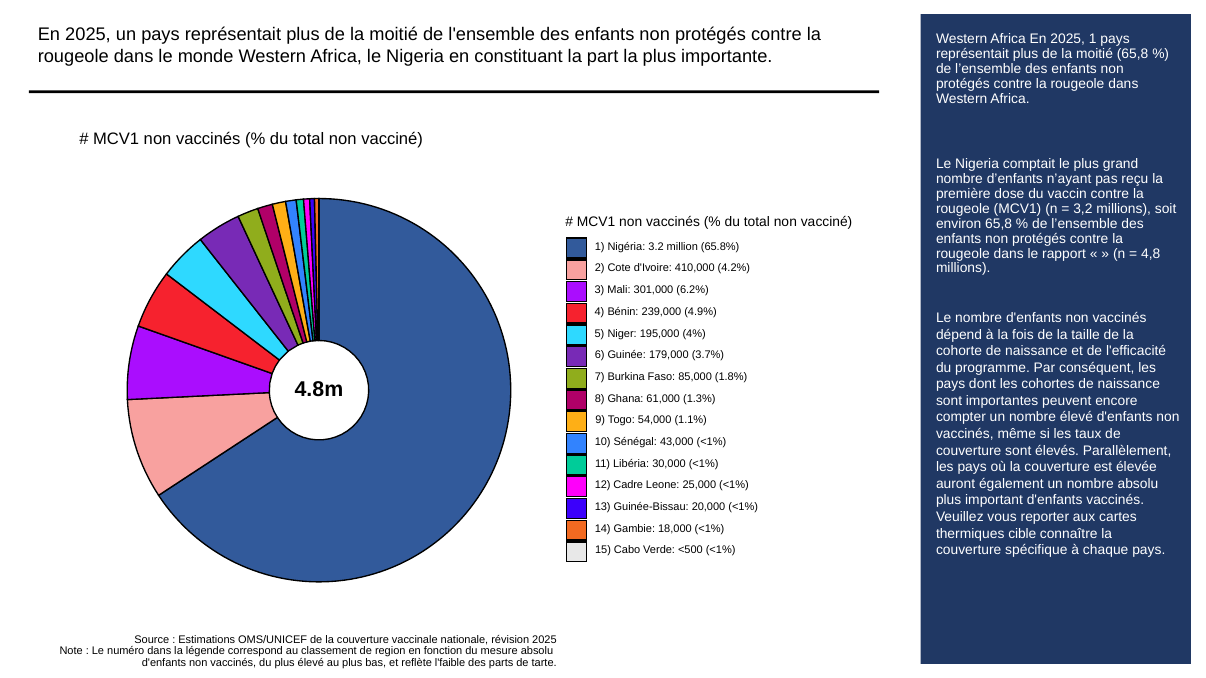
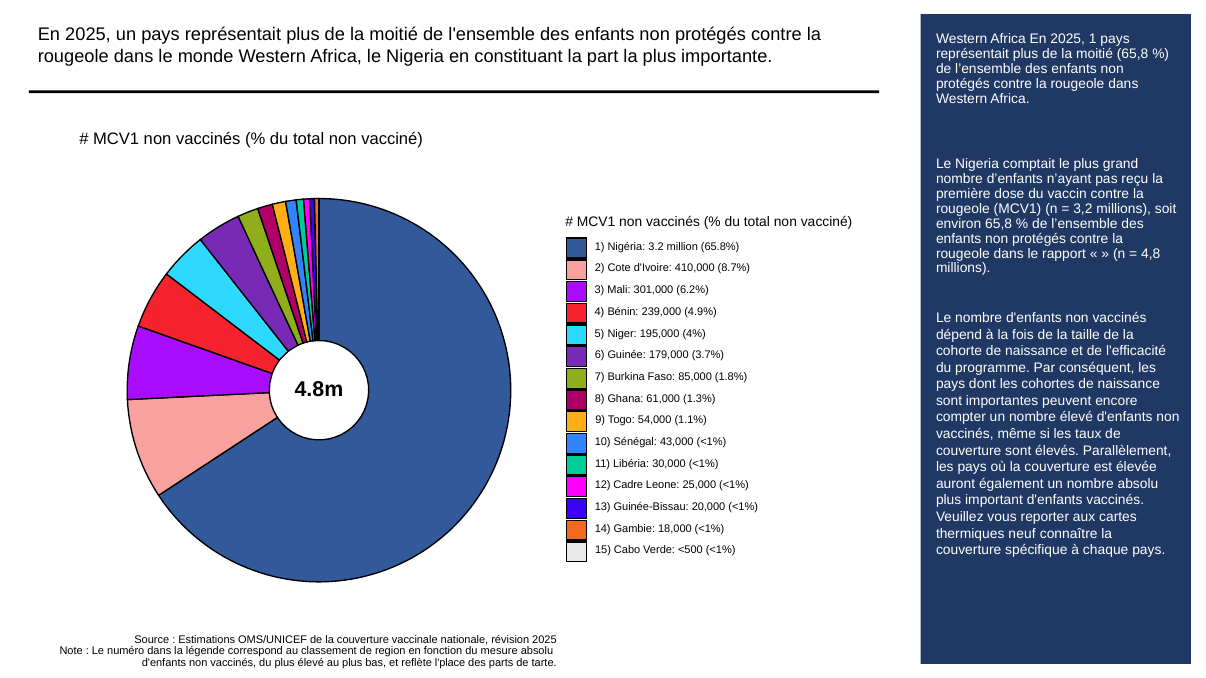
4.2%: 4.2% -> 8.7% (734, 268)
cible: cible -> neuf (1022, 534)
l'faible: l'faible -> l'place (450, 663)
